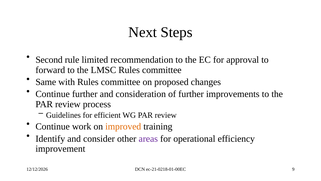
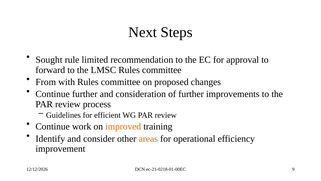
Second: Second -> Sought (49, 60)
Same: Same -> From (46, 82)
areas colour: purple -> orange (148, 138)
